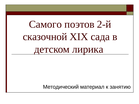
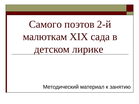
сказочной: сказочной -> малюткам (45, 37)
лирика: лирика -> лирике (88, 49)
